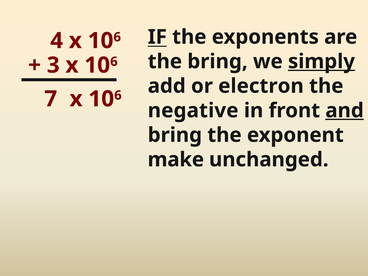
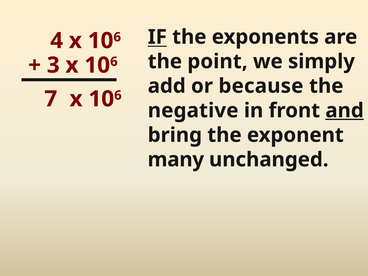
the bring: bring -> point (217, 61)
simply underline: present -> none (321, 61)
electron: electron -> because (261, 86)
make: make -> many (176, 160)
